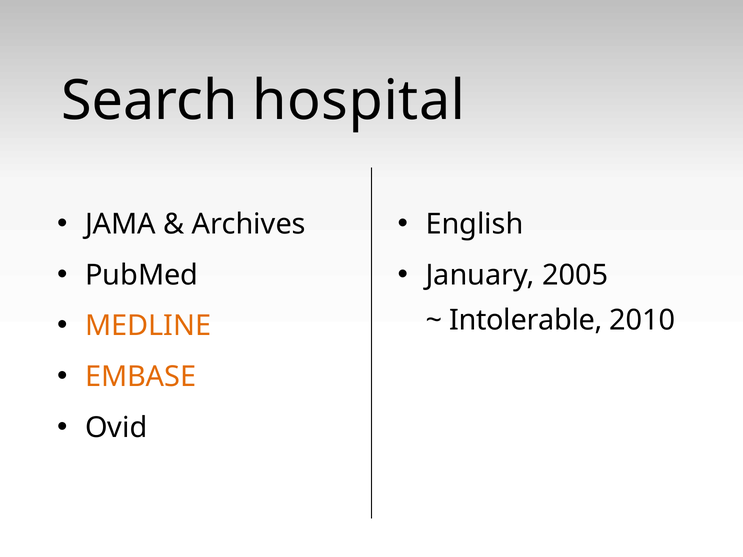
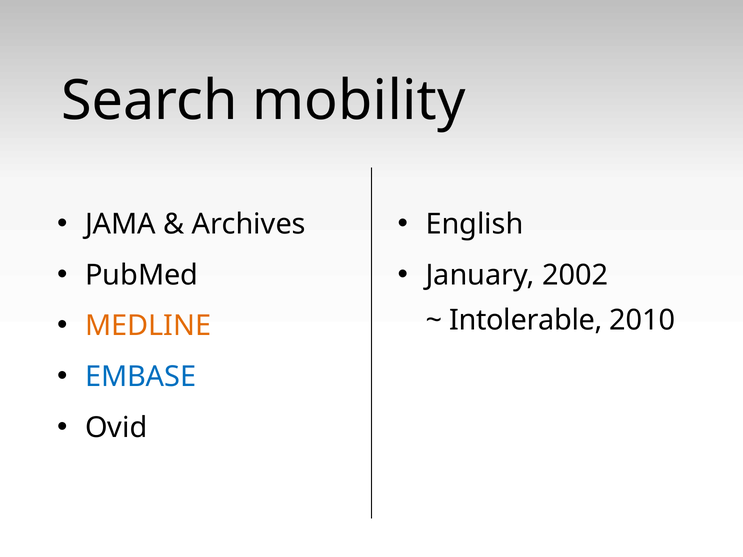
hospital: hospital -> mobility (359, 101)
2005: 2005 -> 2002 (575, 275)
EMBASE colour: orange -> blue (141, 377)
